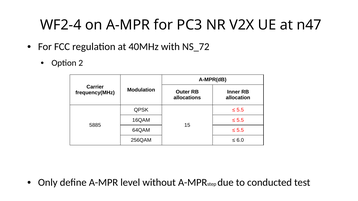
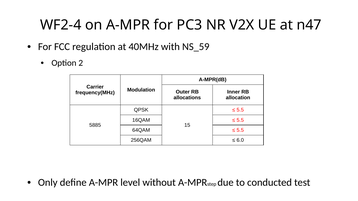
NS_72: NS_72 -> NS_59 (196, 47)
